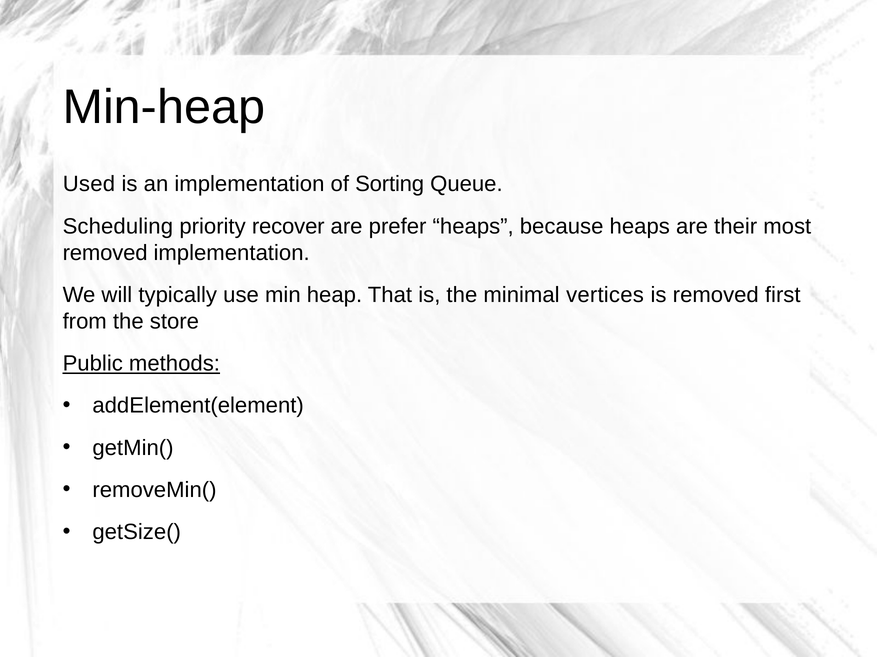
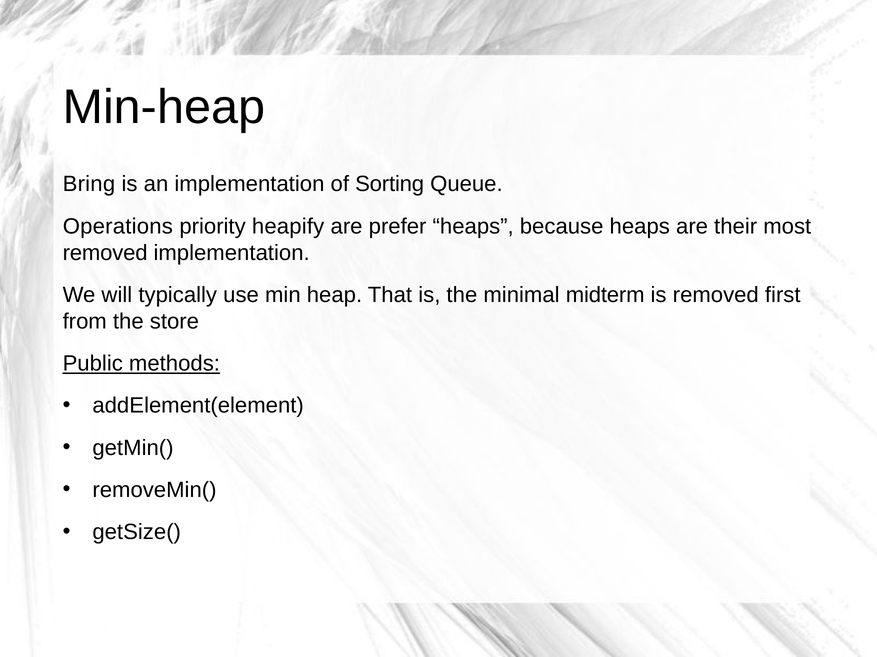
Used: Used -> Bring (89, 184)
Scheduling: Scheduling -> Operations (118, 227)
recover: recover -> heapify (288, 227)
vertices: vertices -> midterm (605, 295)
